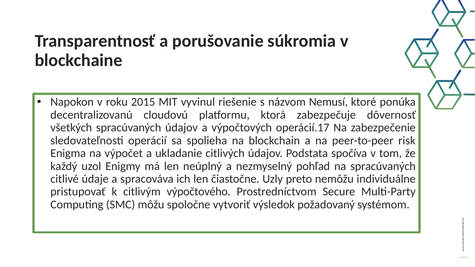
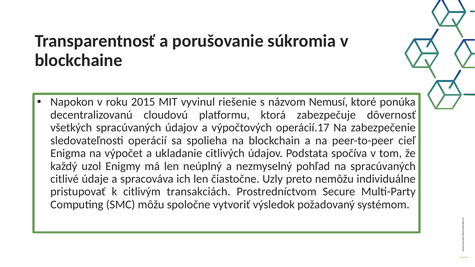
risk: risk -> cieľ (407, 141)
výpočtového: výpočtového -> transakciách (199, 192)
